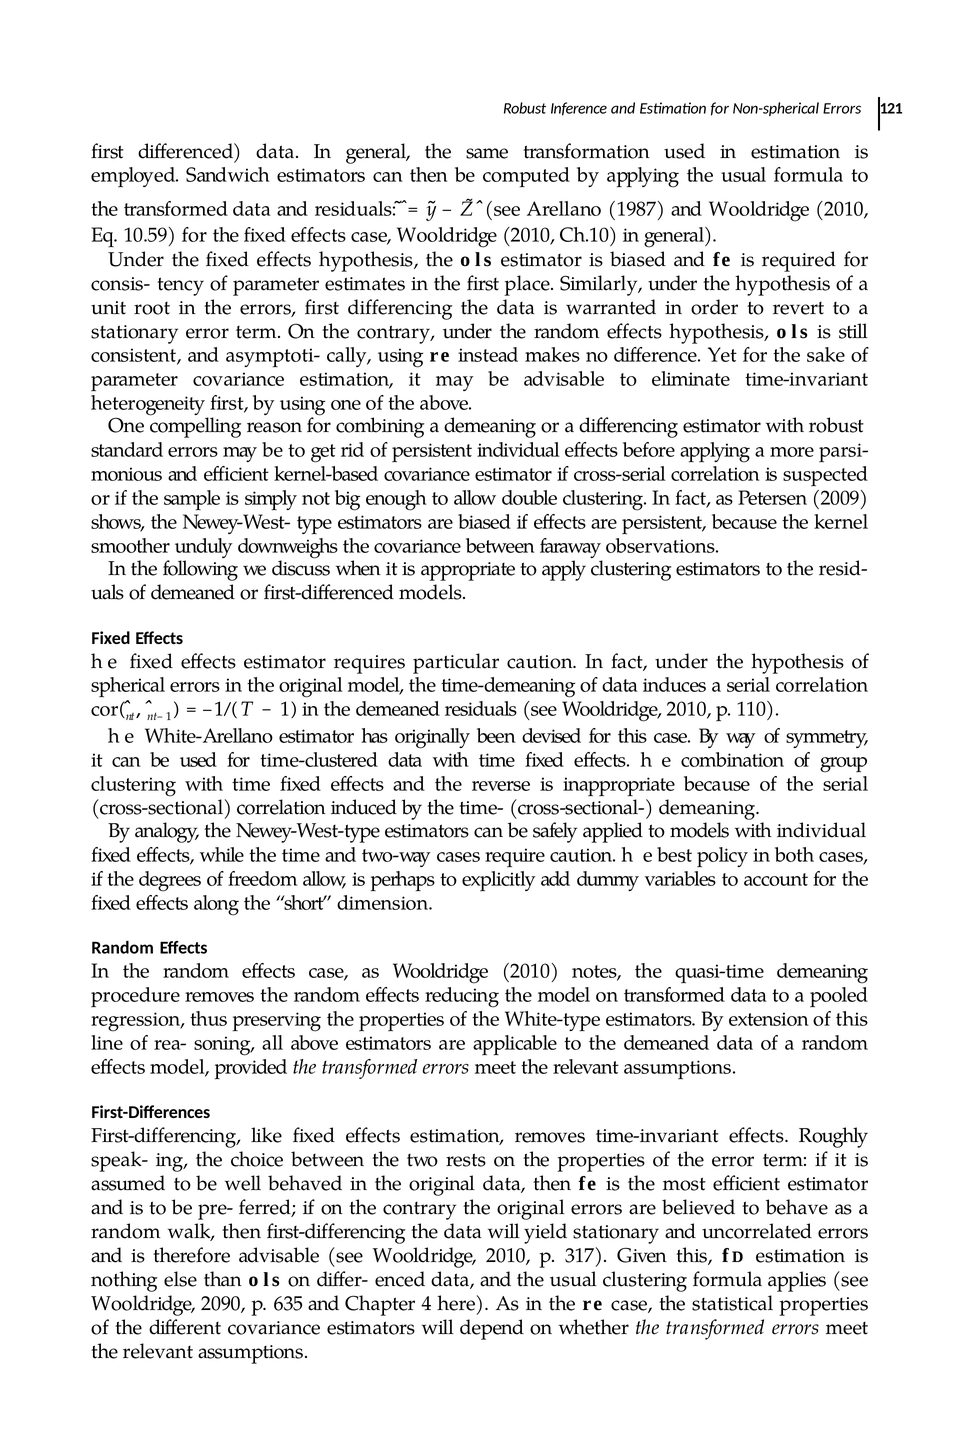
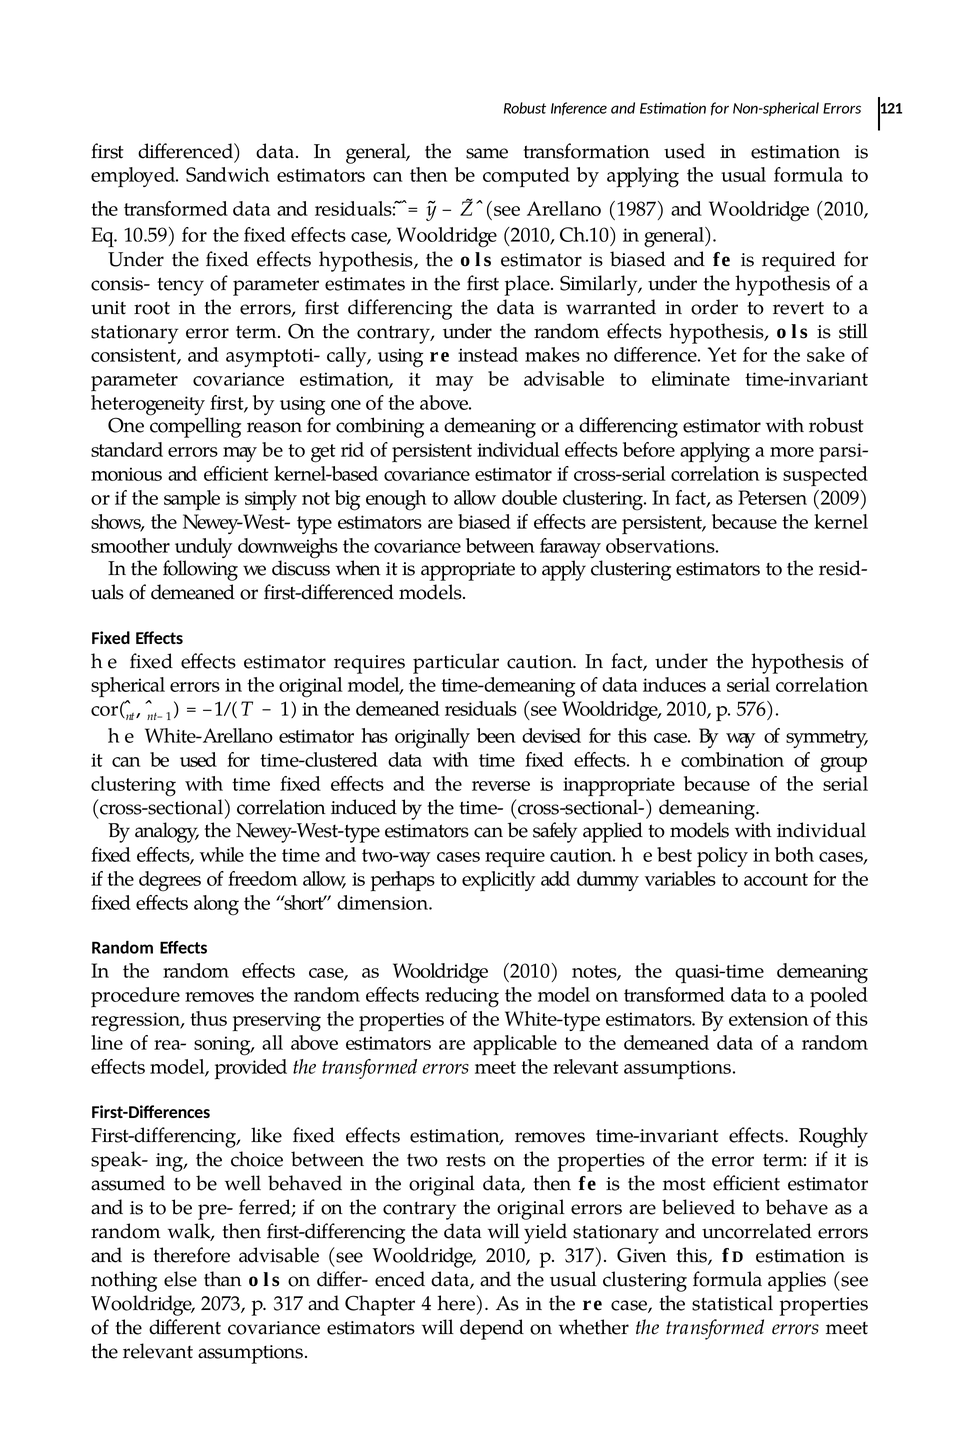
110: 110 -> 576 (758, 710)
2090: 2090 -> 2073 (224, 1304)
635: 635 -> 317 (289, 1304)
